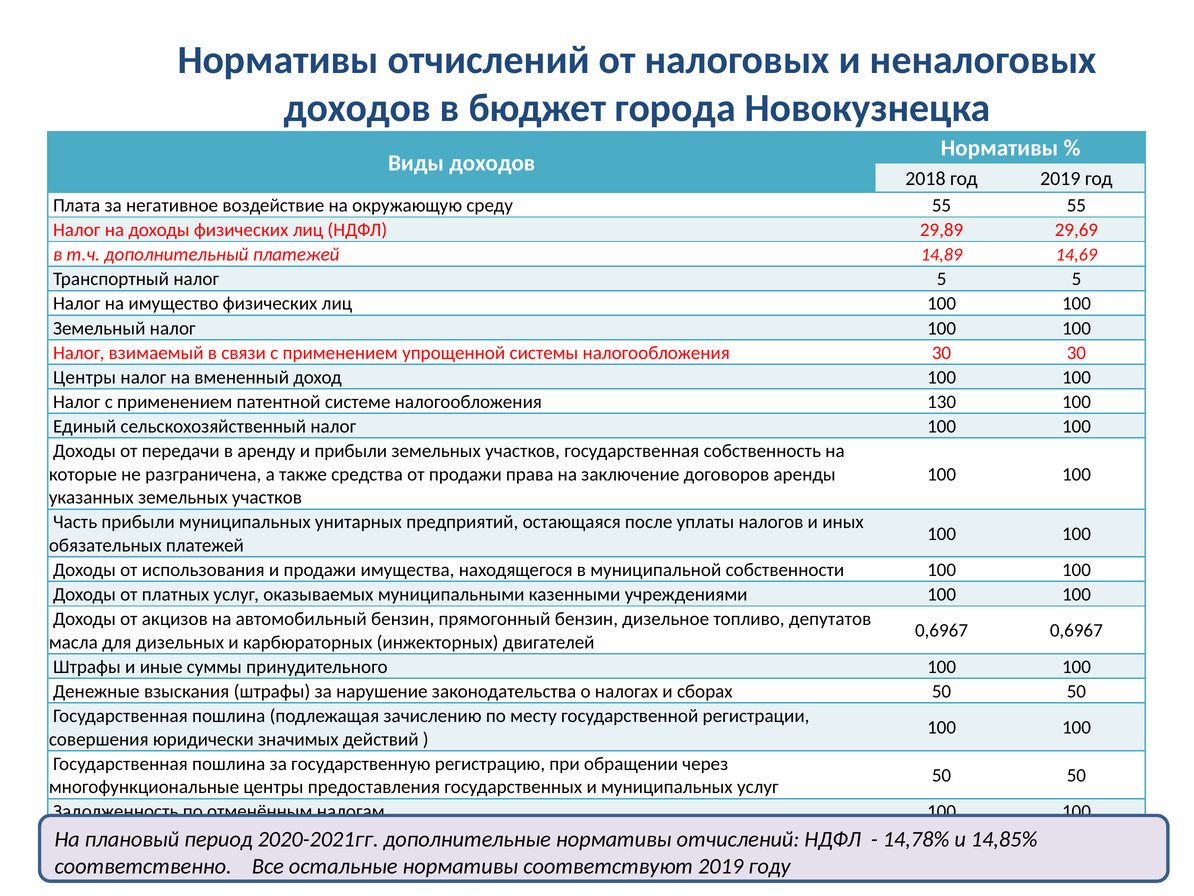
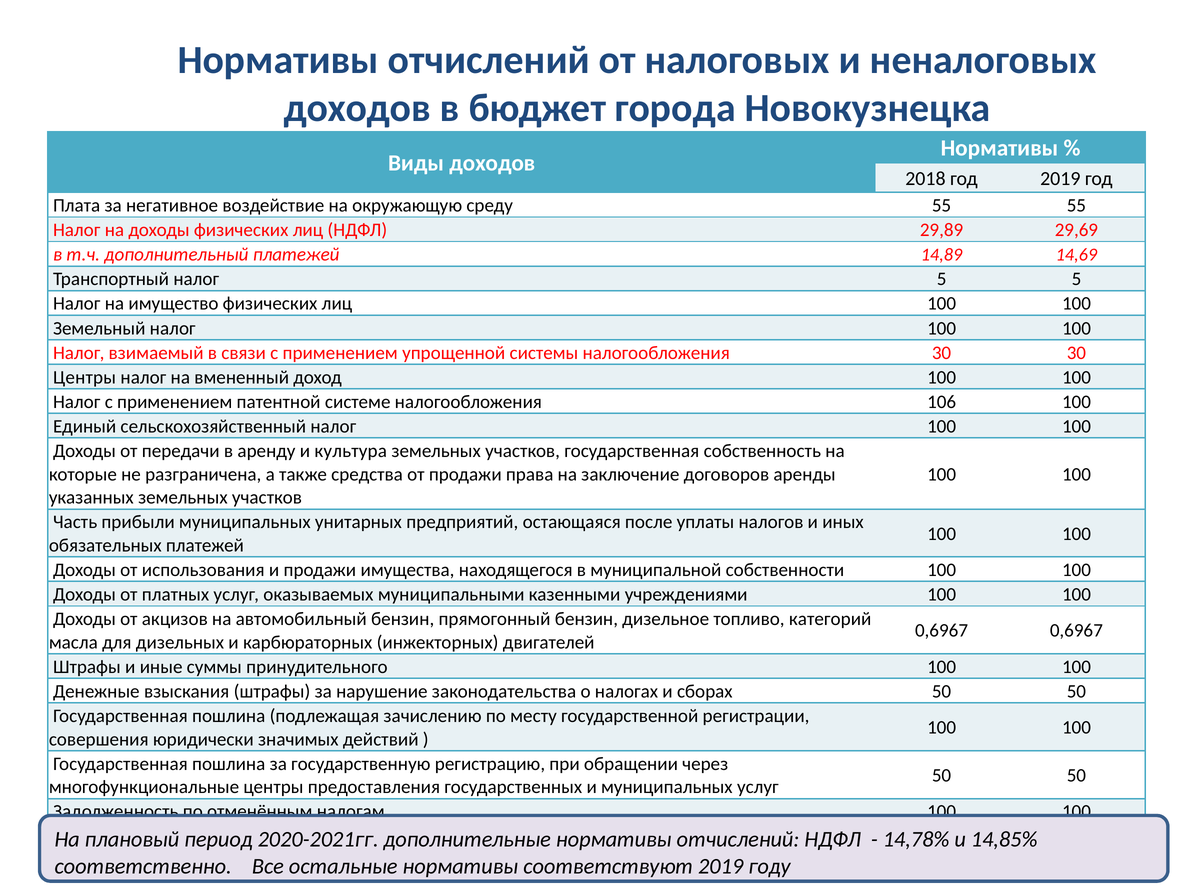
130: 130 -> 106 (942, 402)
и прибыли: прибыли -> культура (351, 451)
депутатов: депутатов -> категорий (830, 619)
